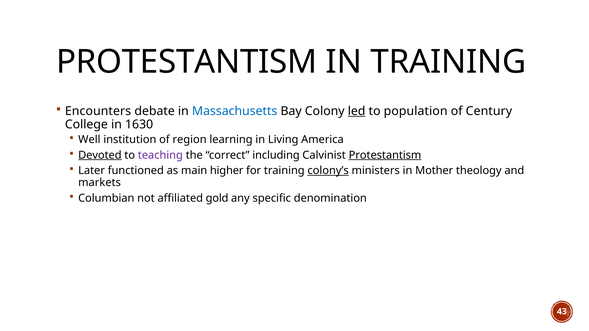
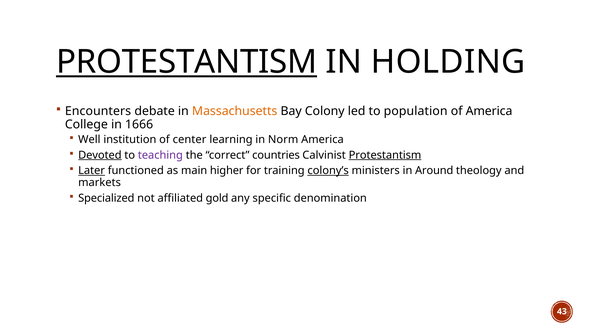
PROTESTANTISM underline: none -> present (187, 62)
IN TRAINING: TRAINING -> HOLDING (448, 62)
Massachusetts colour: blue -> orange (235, 111)
led underline: present -> none (357, 111)
of Century: Century -> America (489, 111)
1630: 1630 -> 1666 (139, 125)
region: region -> center (190, 140)
Living: Living -> Norm (283, 140)
including: including -> countries (276, 155)
Later underline: none -> present (92, 171)
Mother: Mother -> Around (434, 171)
Columbian: Columbian -> Specialized (106, 198)
